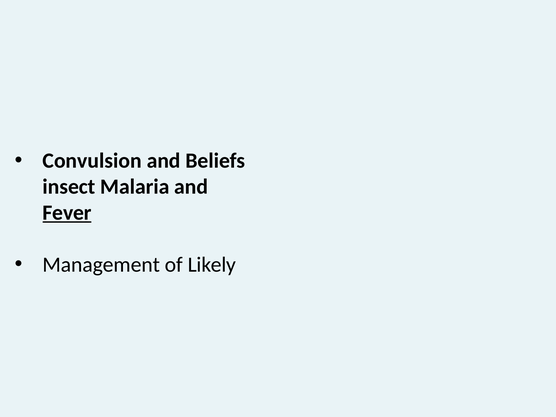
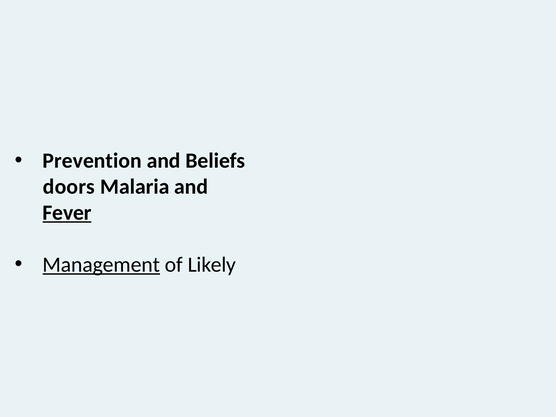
Convulsion: Convulsion -> Prevention (92, 161)
insect: insect -> doors (69, 187)
Management underline: none -> present (101, 265)
